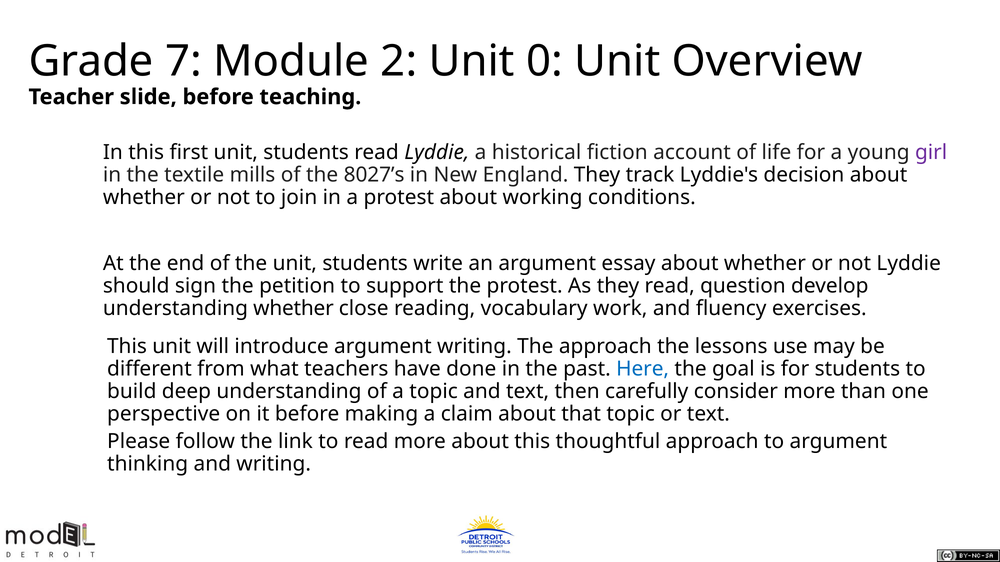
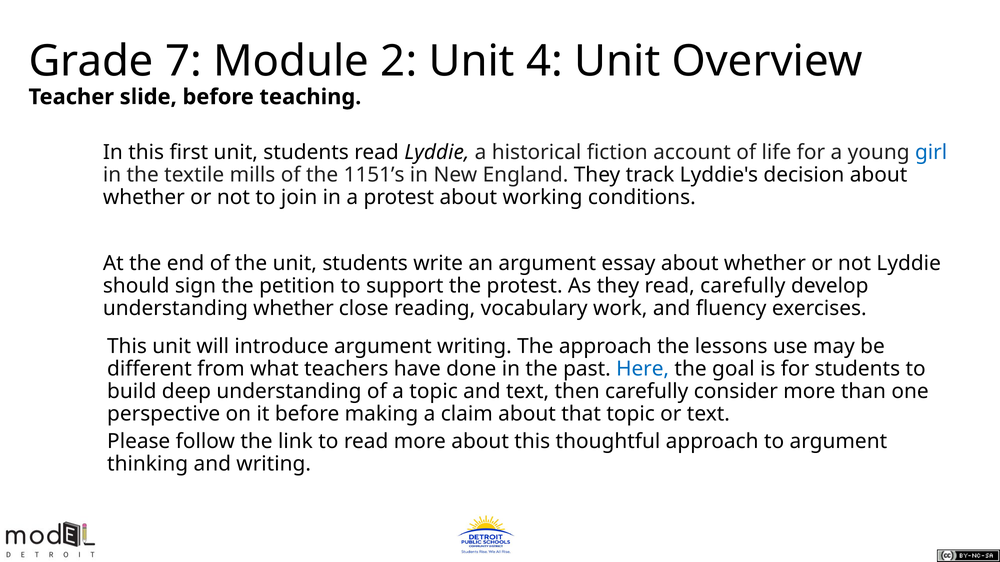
0: 0 -> 4 (544, 61)
girl colour: purple -> blue (931, 153)
8027’s: 8027’s -> 1151’s (374, 175)
read question: question -> carefully (743, 286)
